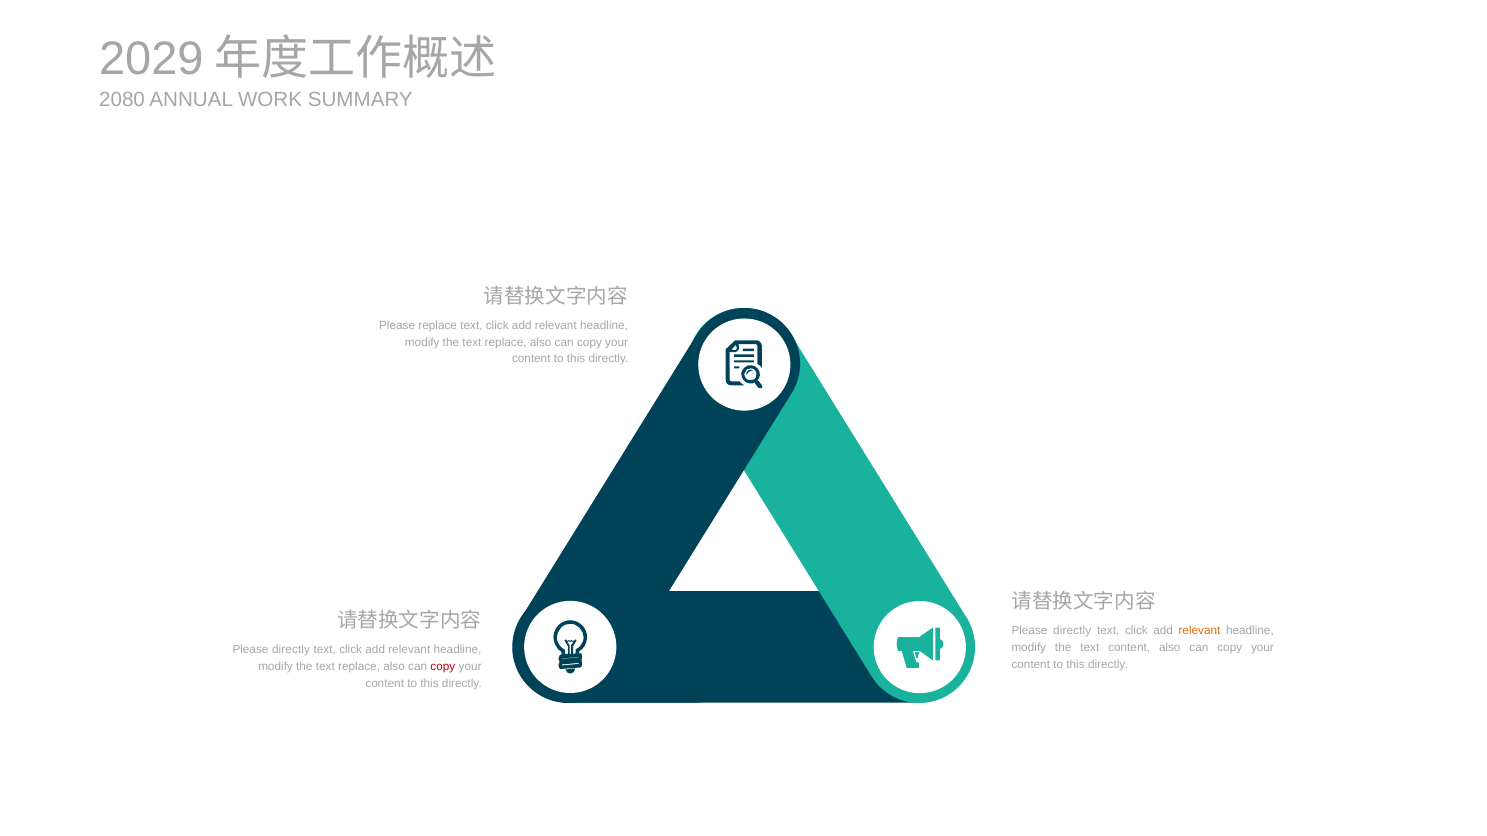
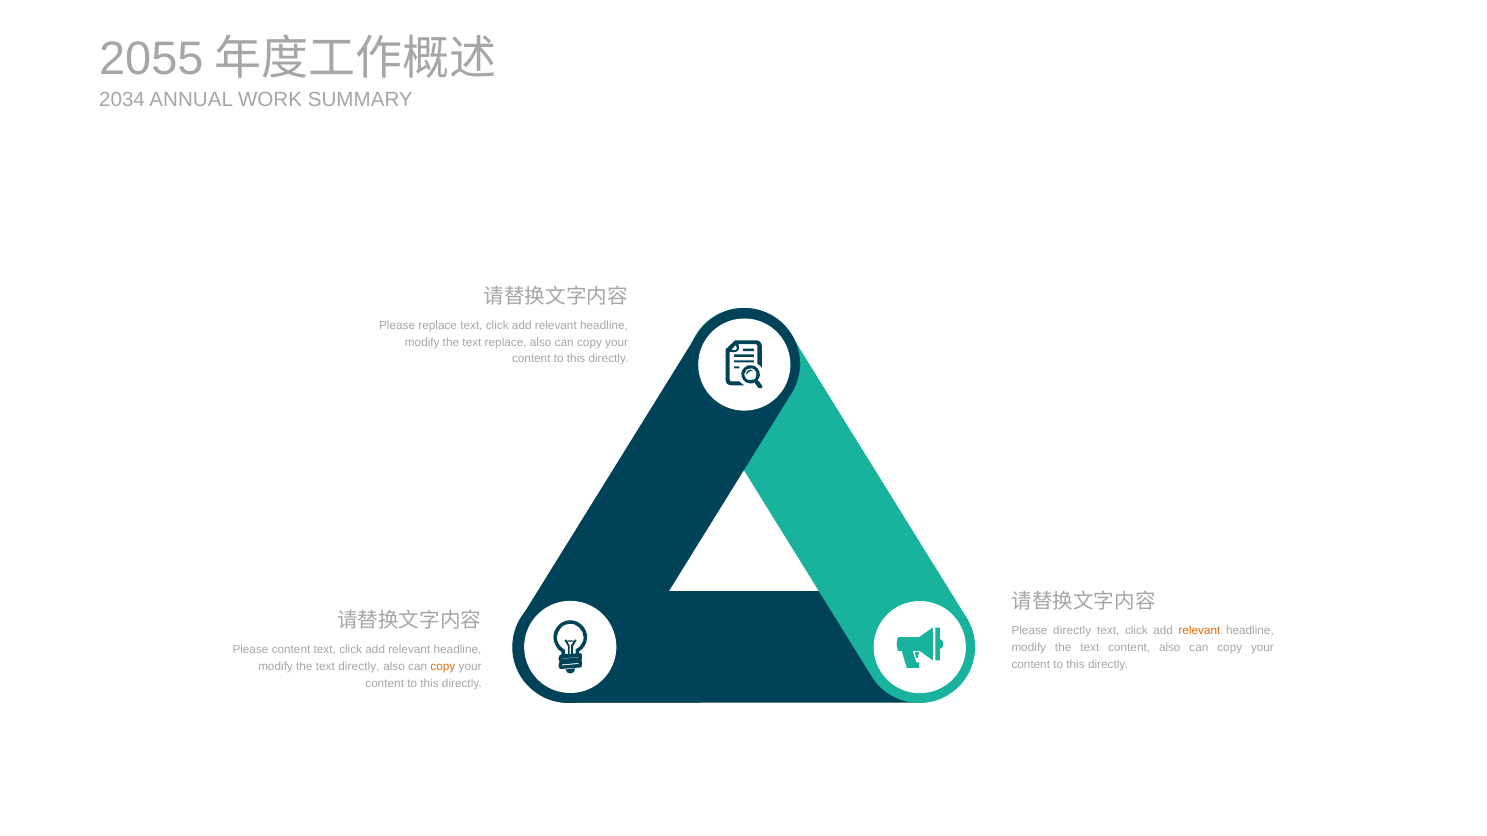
2029: 2029 -> 2055 (151, 59)
2080: 2080 -> 2034 (122, 100)
directly: directly -> content (291, 650)
replace: replace -> directly (359, 667)
copy colour: red -> orange (443, 667)
